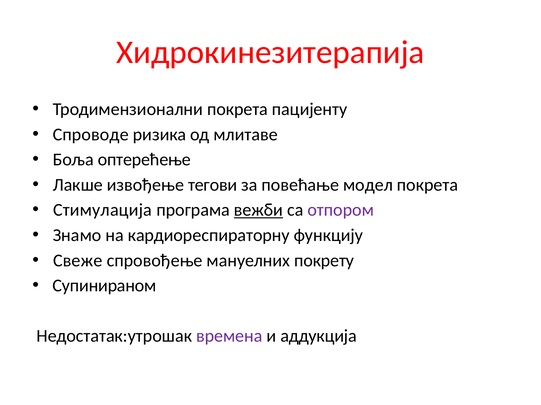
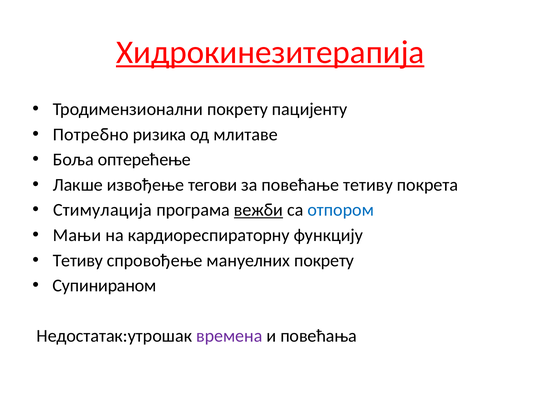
Хидрокинезитерапија underline: none -> present (270, 52)
Тродимензионални покрета: покрета -> покрету (237, 109)
Спроводе: Спроводе -> Потребно (91, 135)
повећање модел: модел -> тетиву (368, 185)
отпором colour: purple -> blue (341, 210)
Знамо: Знамо -> Мањи (77, 236)
Свеже: Свеже -> Тетиву (78, 261)
аддукција: аддукција -> повећања (319, 337)
